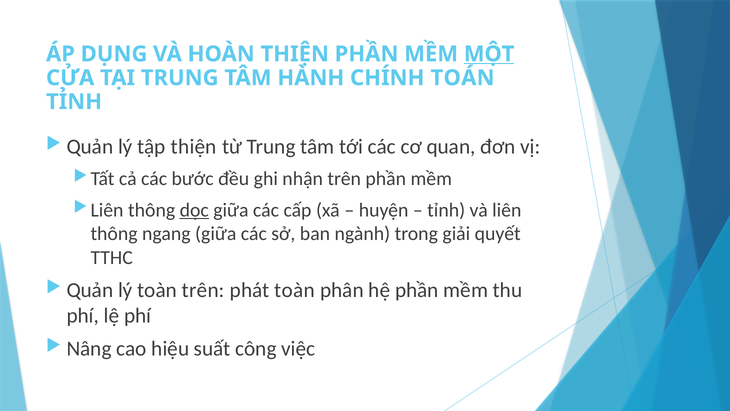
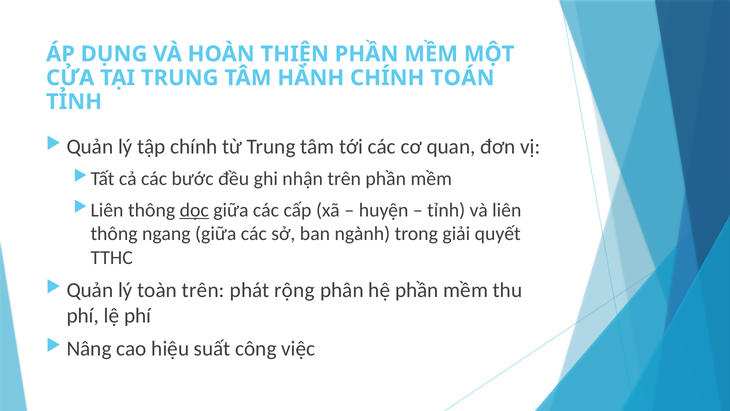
MỘT underline: present -> none (489, 54)
tập thiện: thiện -> chính (194, 146)
phát toàn: toàn -> rộng (295, 290)
